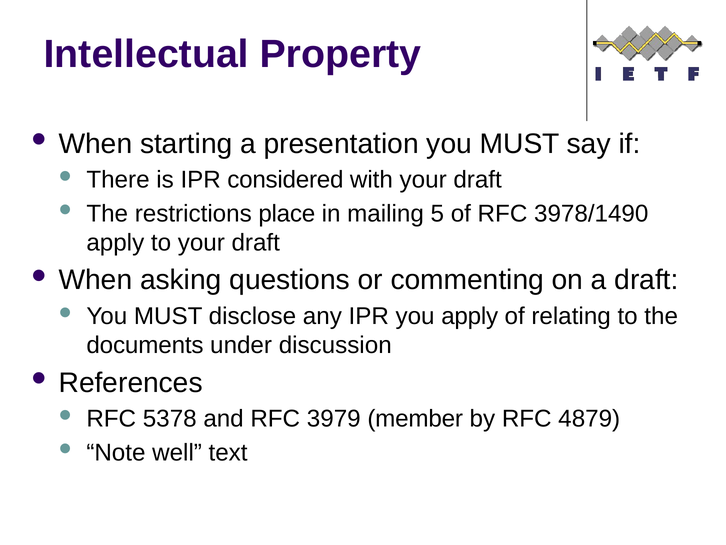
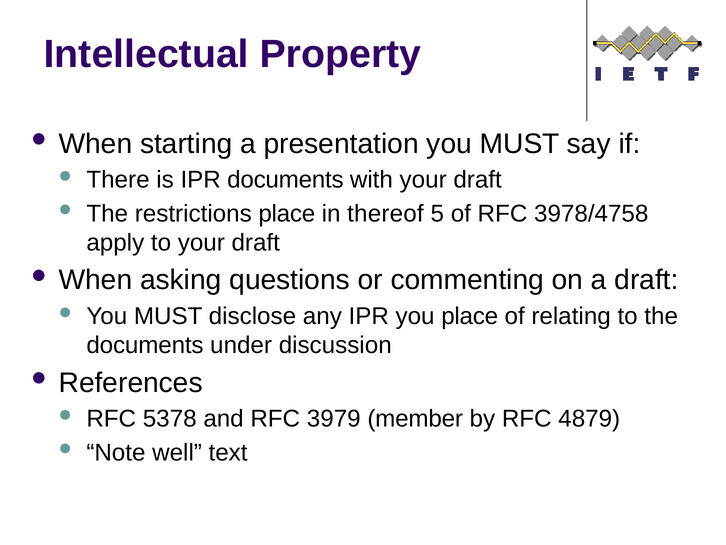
IPR considered: considered -> documents (285, 180)
mailing: mailing -> thereof (385, 213)
3978/1490: 3978/1490 -> 3978/4758 (591, 213)
you apply: apply -> place (470, 316)
